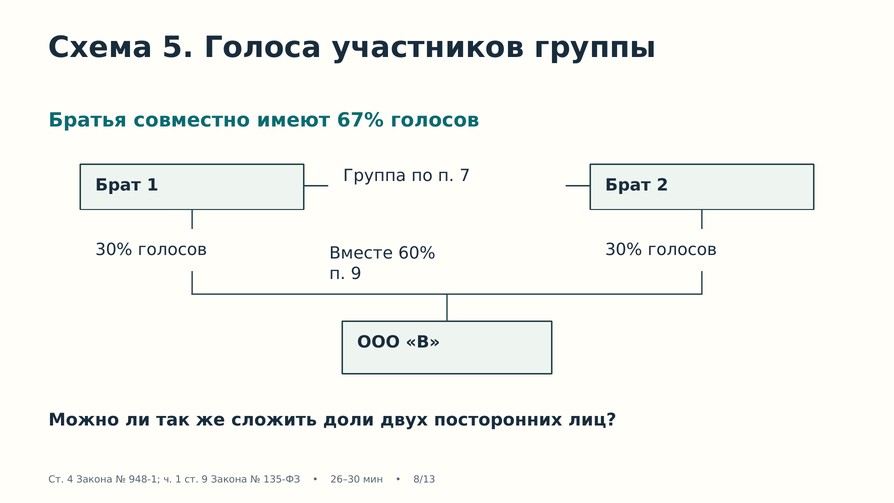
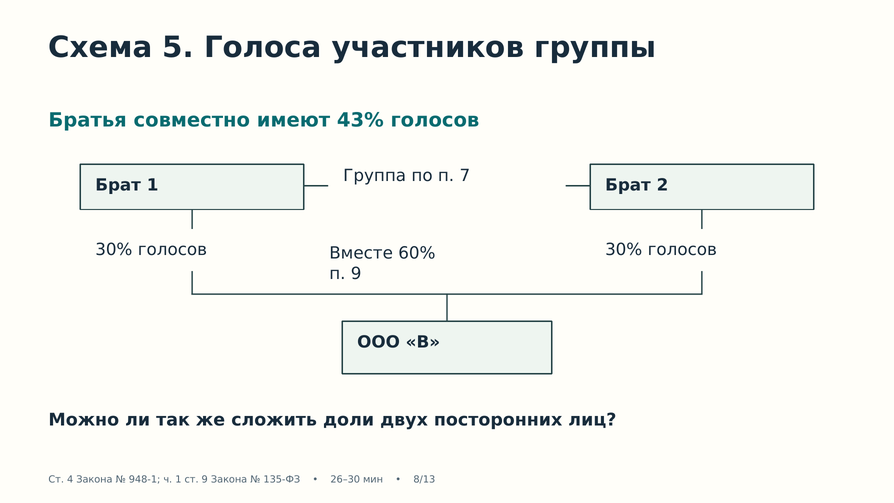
67%: 67% -> 43% (360, 120)
